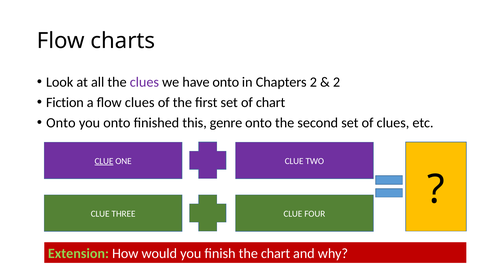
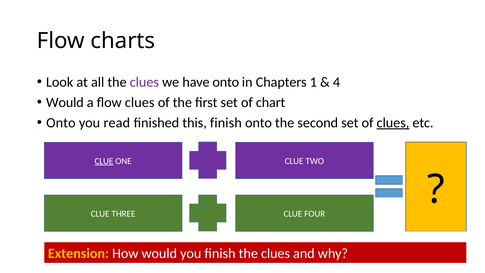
Chapters 2: 2 -> 1 (313, 82)
2: 2 -> 4 (337, 82)
Fiction: Fiction -> Would (65, 102)
you onto: onto -> read (117, 123)
this genre: genre -> finish (226, 123)
clues underline: none -> present (393, 123)
Extension colour: light green -> yellow (78, 253)
finish the chart: chart -> clues (276, 253)
